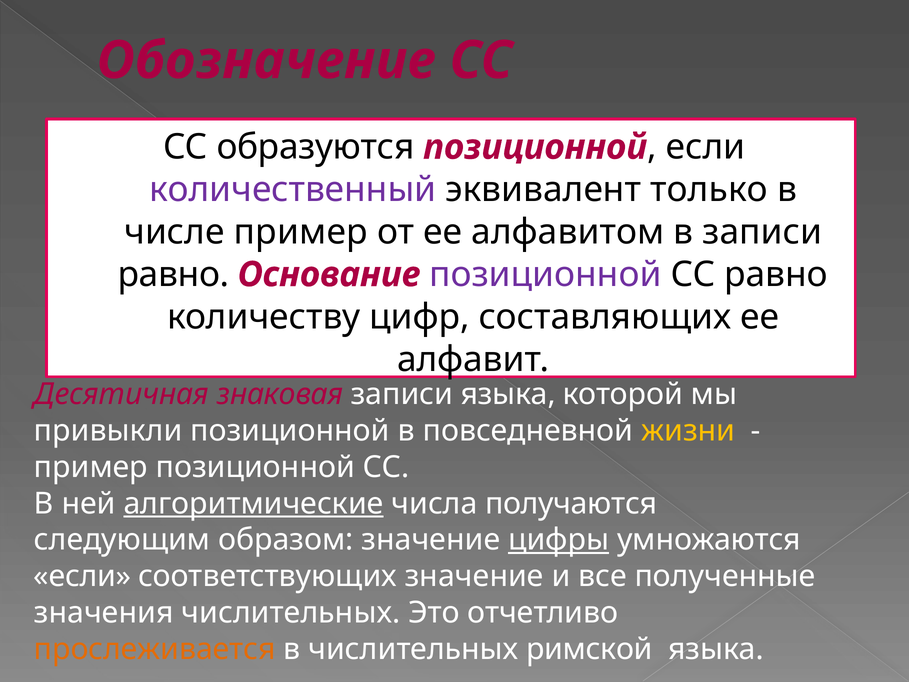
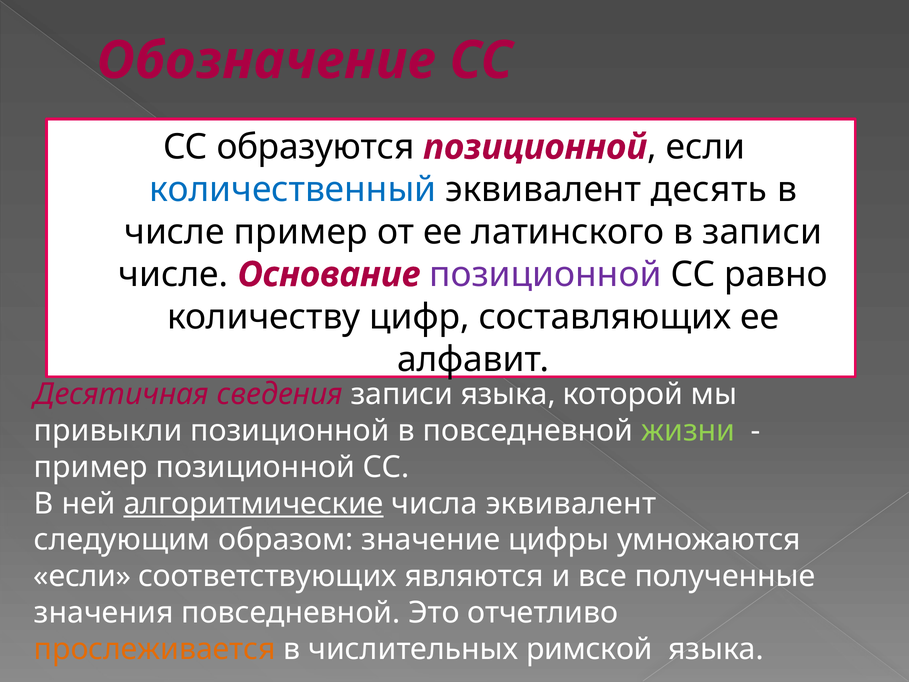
количественный colour: purple -> blue (293, 190)
только: только -> десять (709, 190)
алфавитом: алфавитом -> латинского (568, 232)
равно: равно -> числе (173, 274)
знаковая: знаковая -> сведения (280, 394)
жизни colour: yellow -> light green (688, 431)
числа получаются: получаются -> эквивалент (571, 503)
цифры underline: present -> none (559, 540)
соответствующих значение: значение -> являются (474, 576)
значения числительных: числительных -> повседневной (291, 612)
